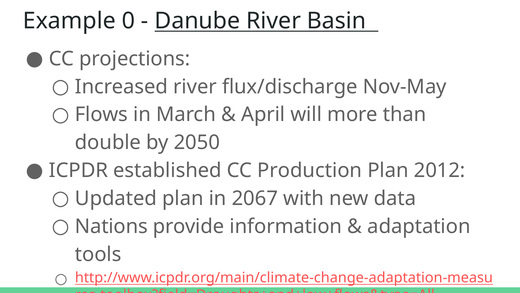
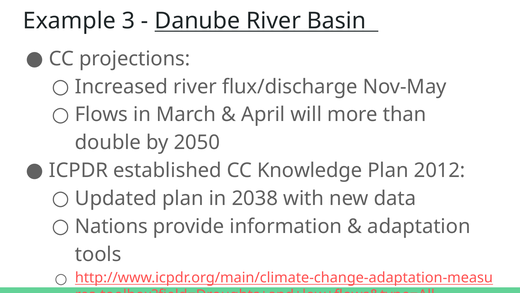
0: 0 -> 3 (128, 21)
Production: Production -> Knowledge (310, 170)
2067: 2067 -> 2038 (255, 198)
